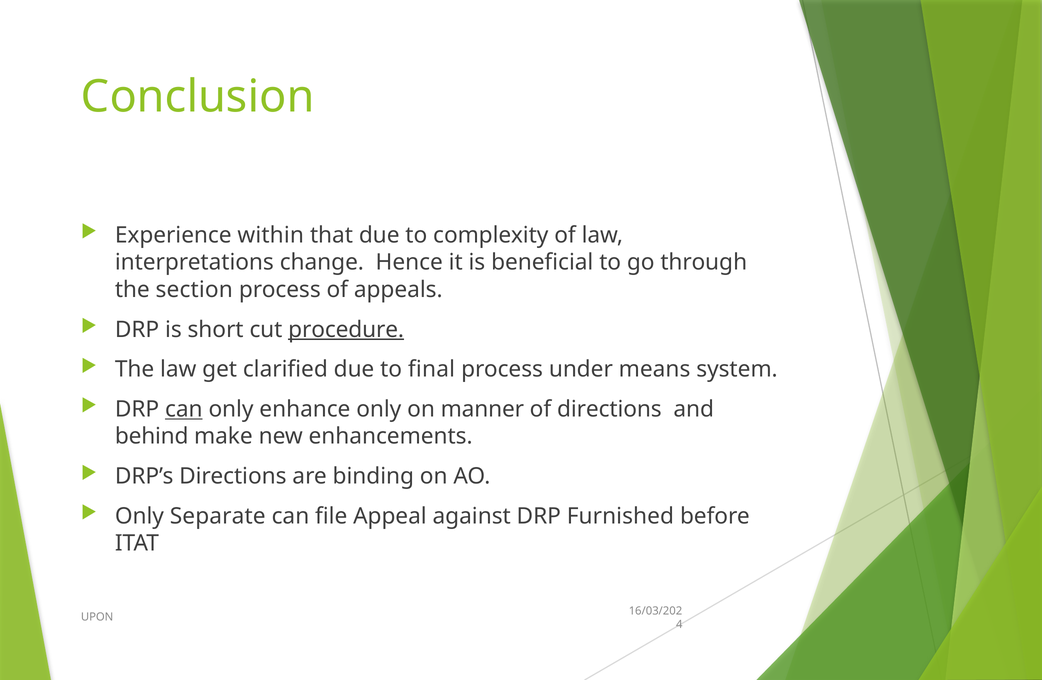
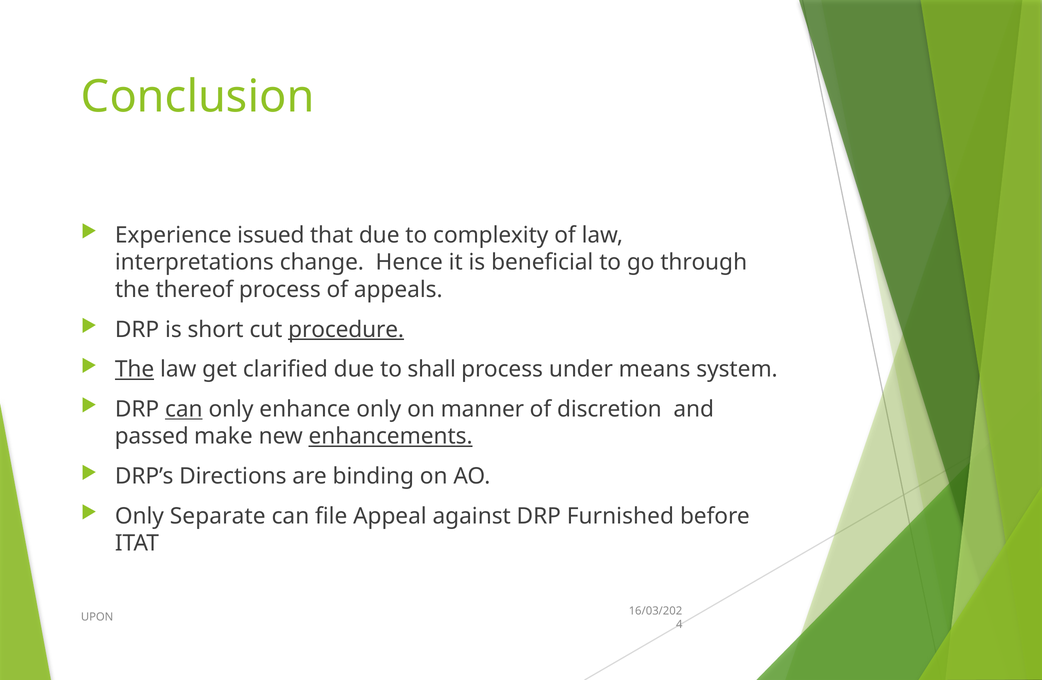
within: within -> issued (271, 235)
section: section -> thereof (194, 290)
The underline: none -> present (135, 369)
final: final -> shall (432, 369)
of directions: directions -> discretion (609, 409)
behind: behind -> passed (152, 436)
enhancements underline: none -> present (391, 436)
